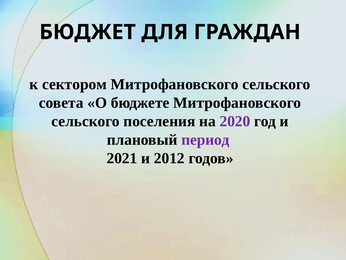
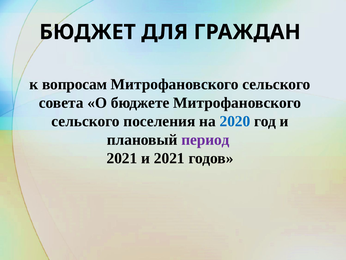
сектором: сектором -> вопросам (75, 84)
2020 colour: purple -> blue (235, 121)
и 2012: 2012 -> 2021 (169, 158)
